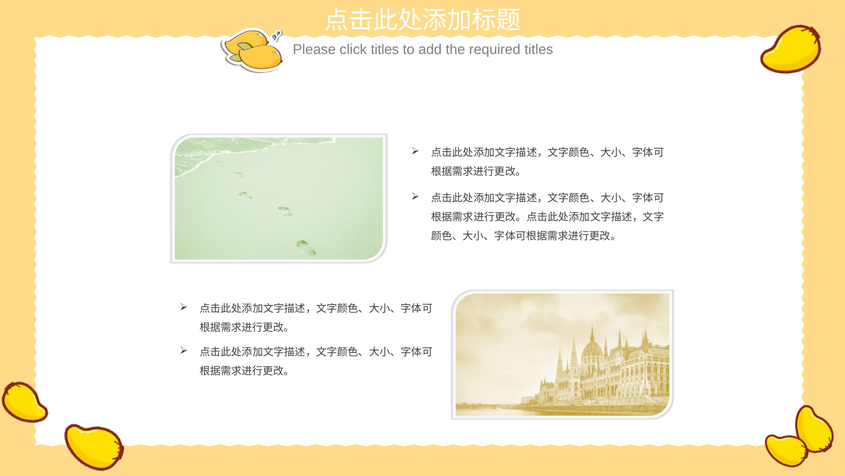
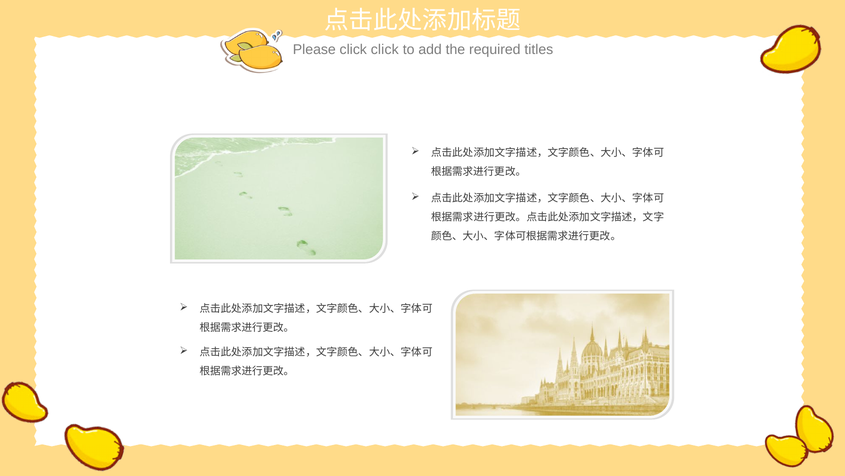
click titles: titles -> click (385, 50)
